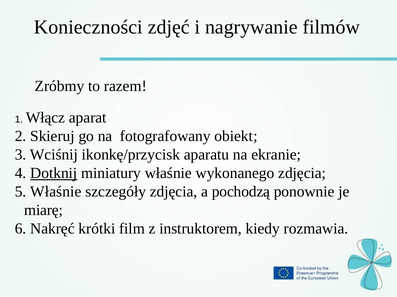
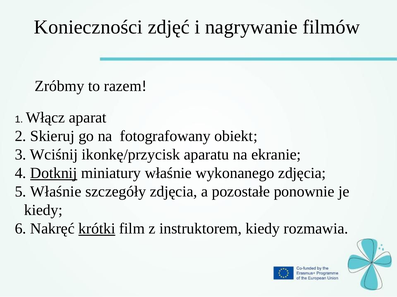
pochodzą: pochodzą -> pozostałe (241, 192)
miarę: miarę -> kiedy (43, 211)
krótki underline: none -> present (97, 229)
